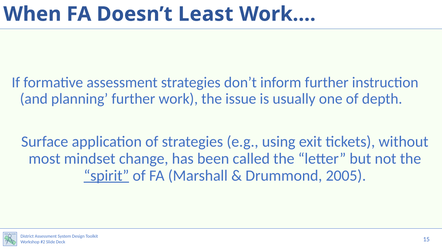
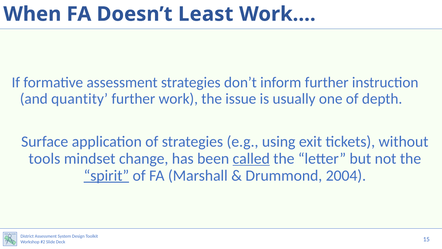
planning: planning -> quantity (80, 99)
most: most -> tools (44, 158)
called underline: none -> present (251, 158)
2005: 2005 -> 2004 (346, 175)
